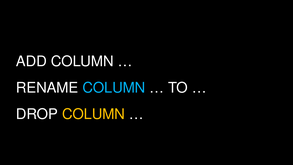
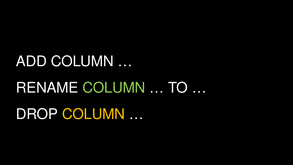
COLUMN colour: light blue -> light green (114, 88)
